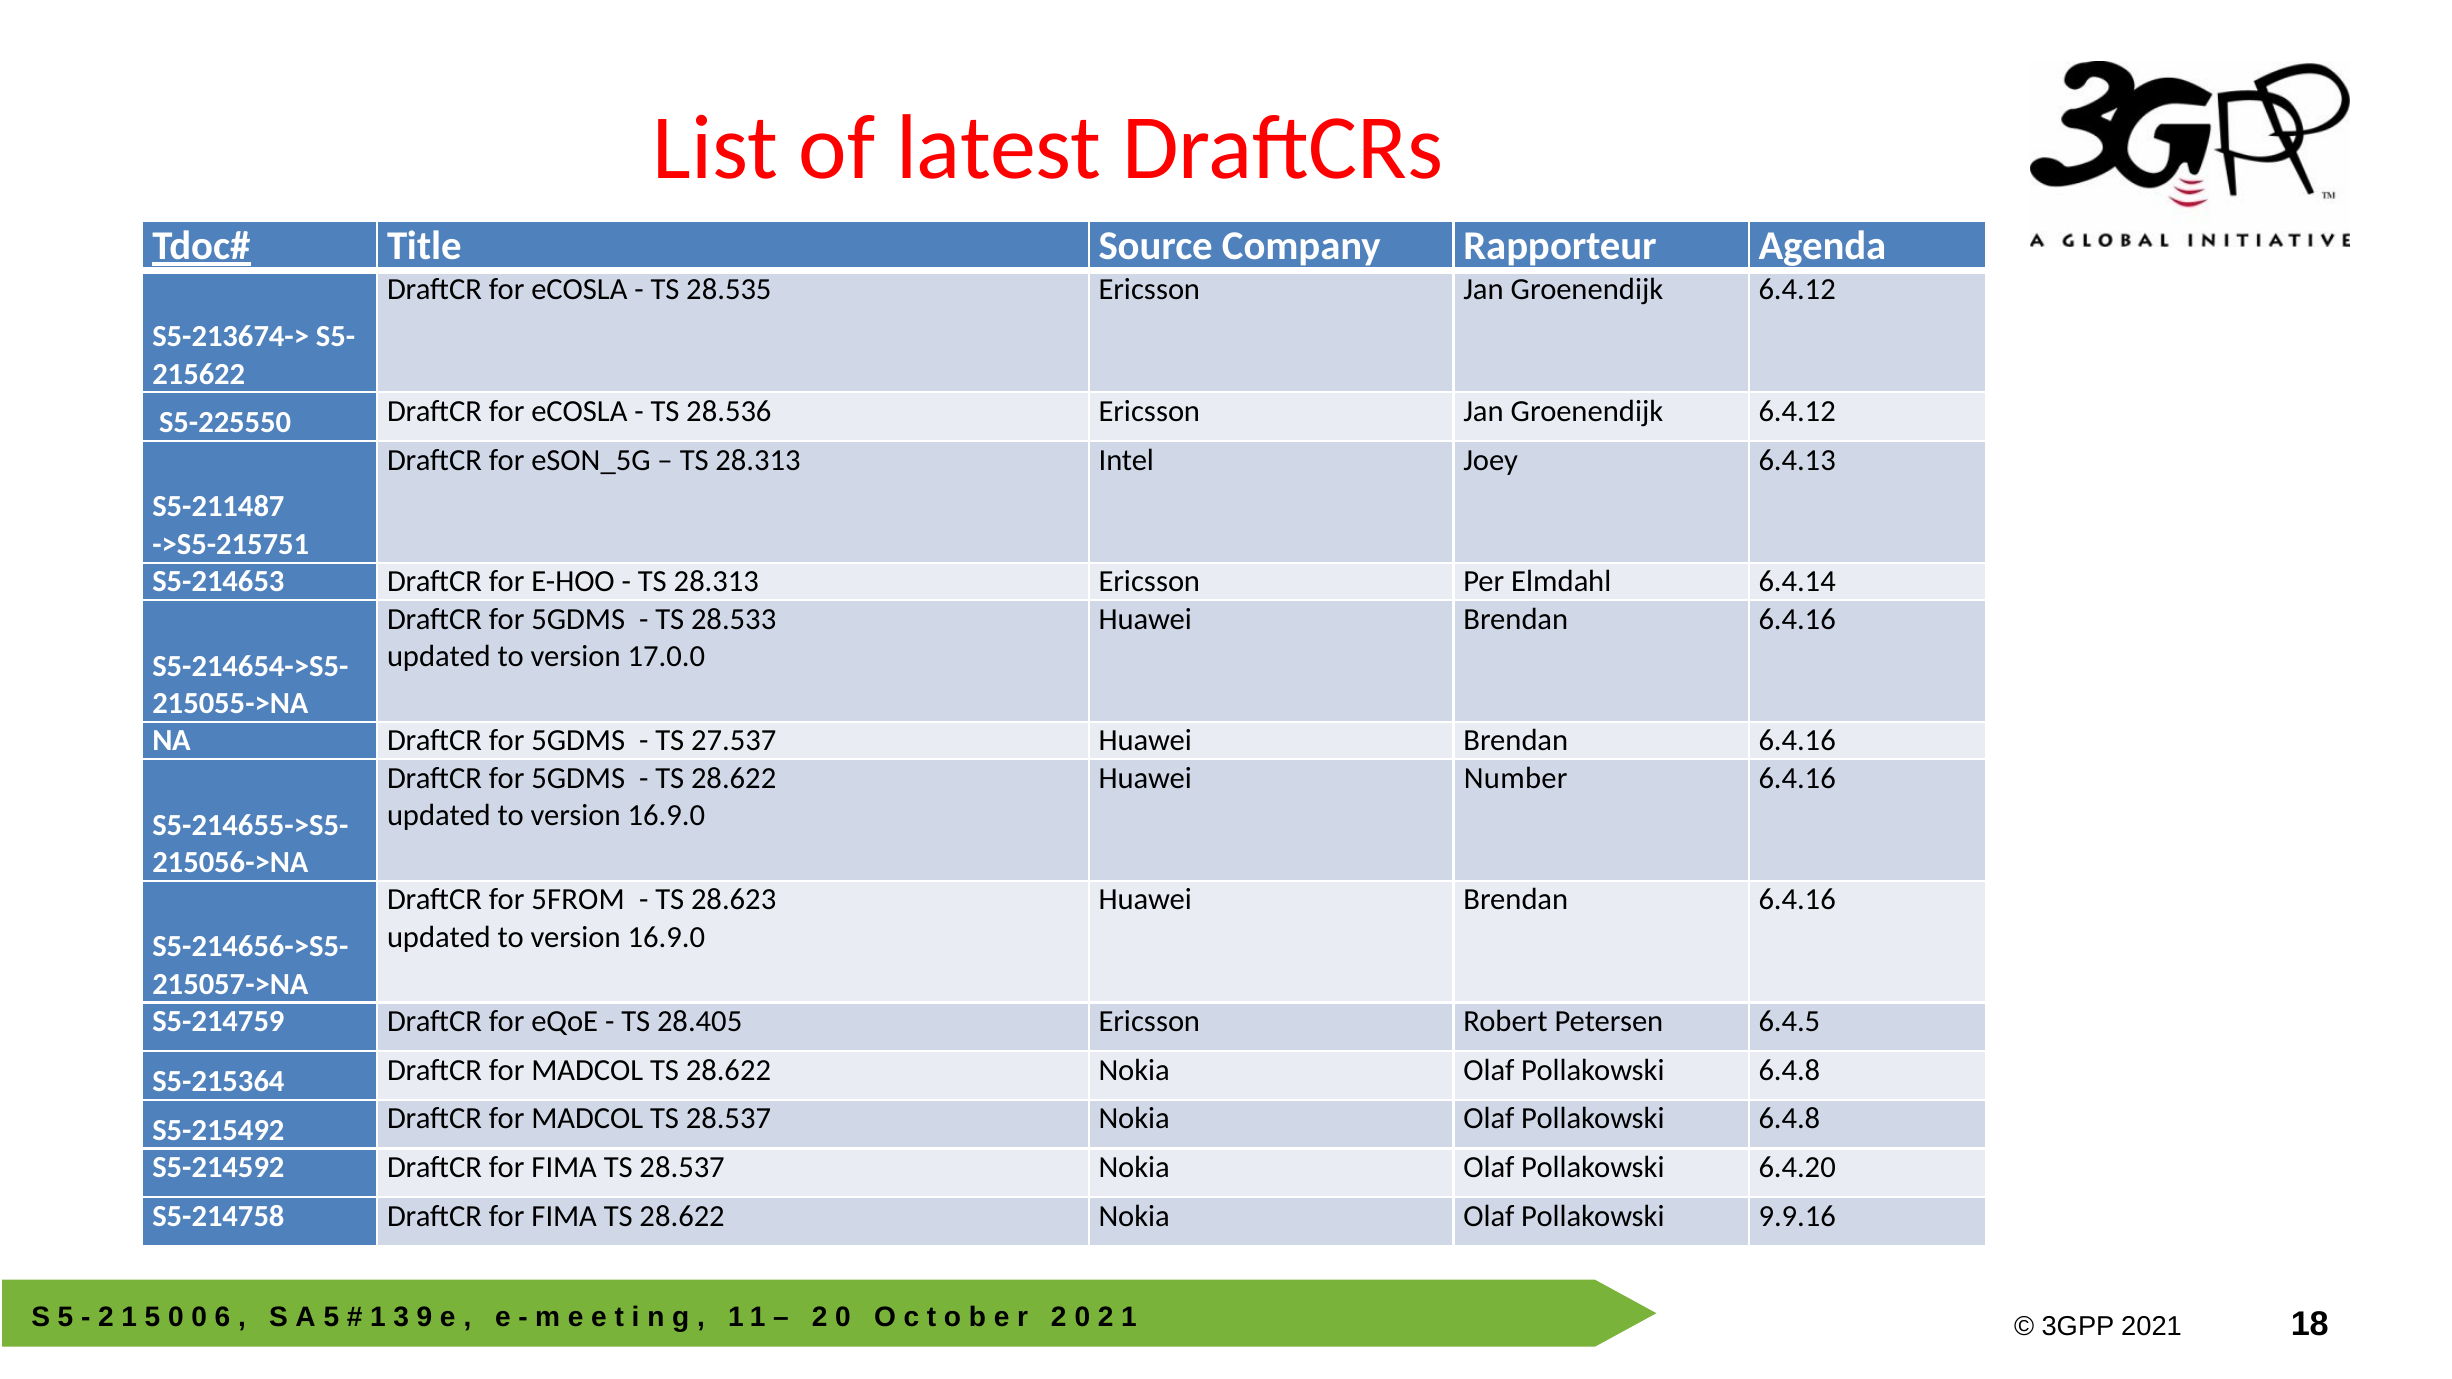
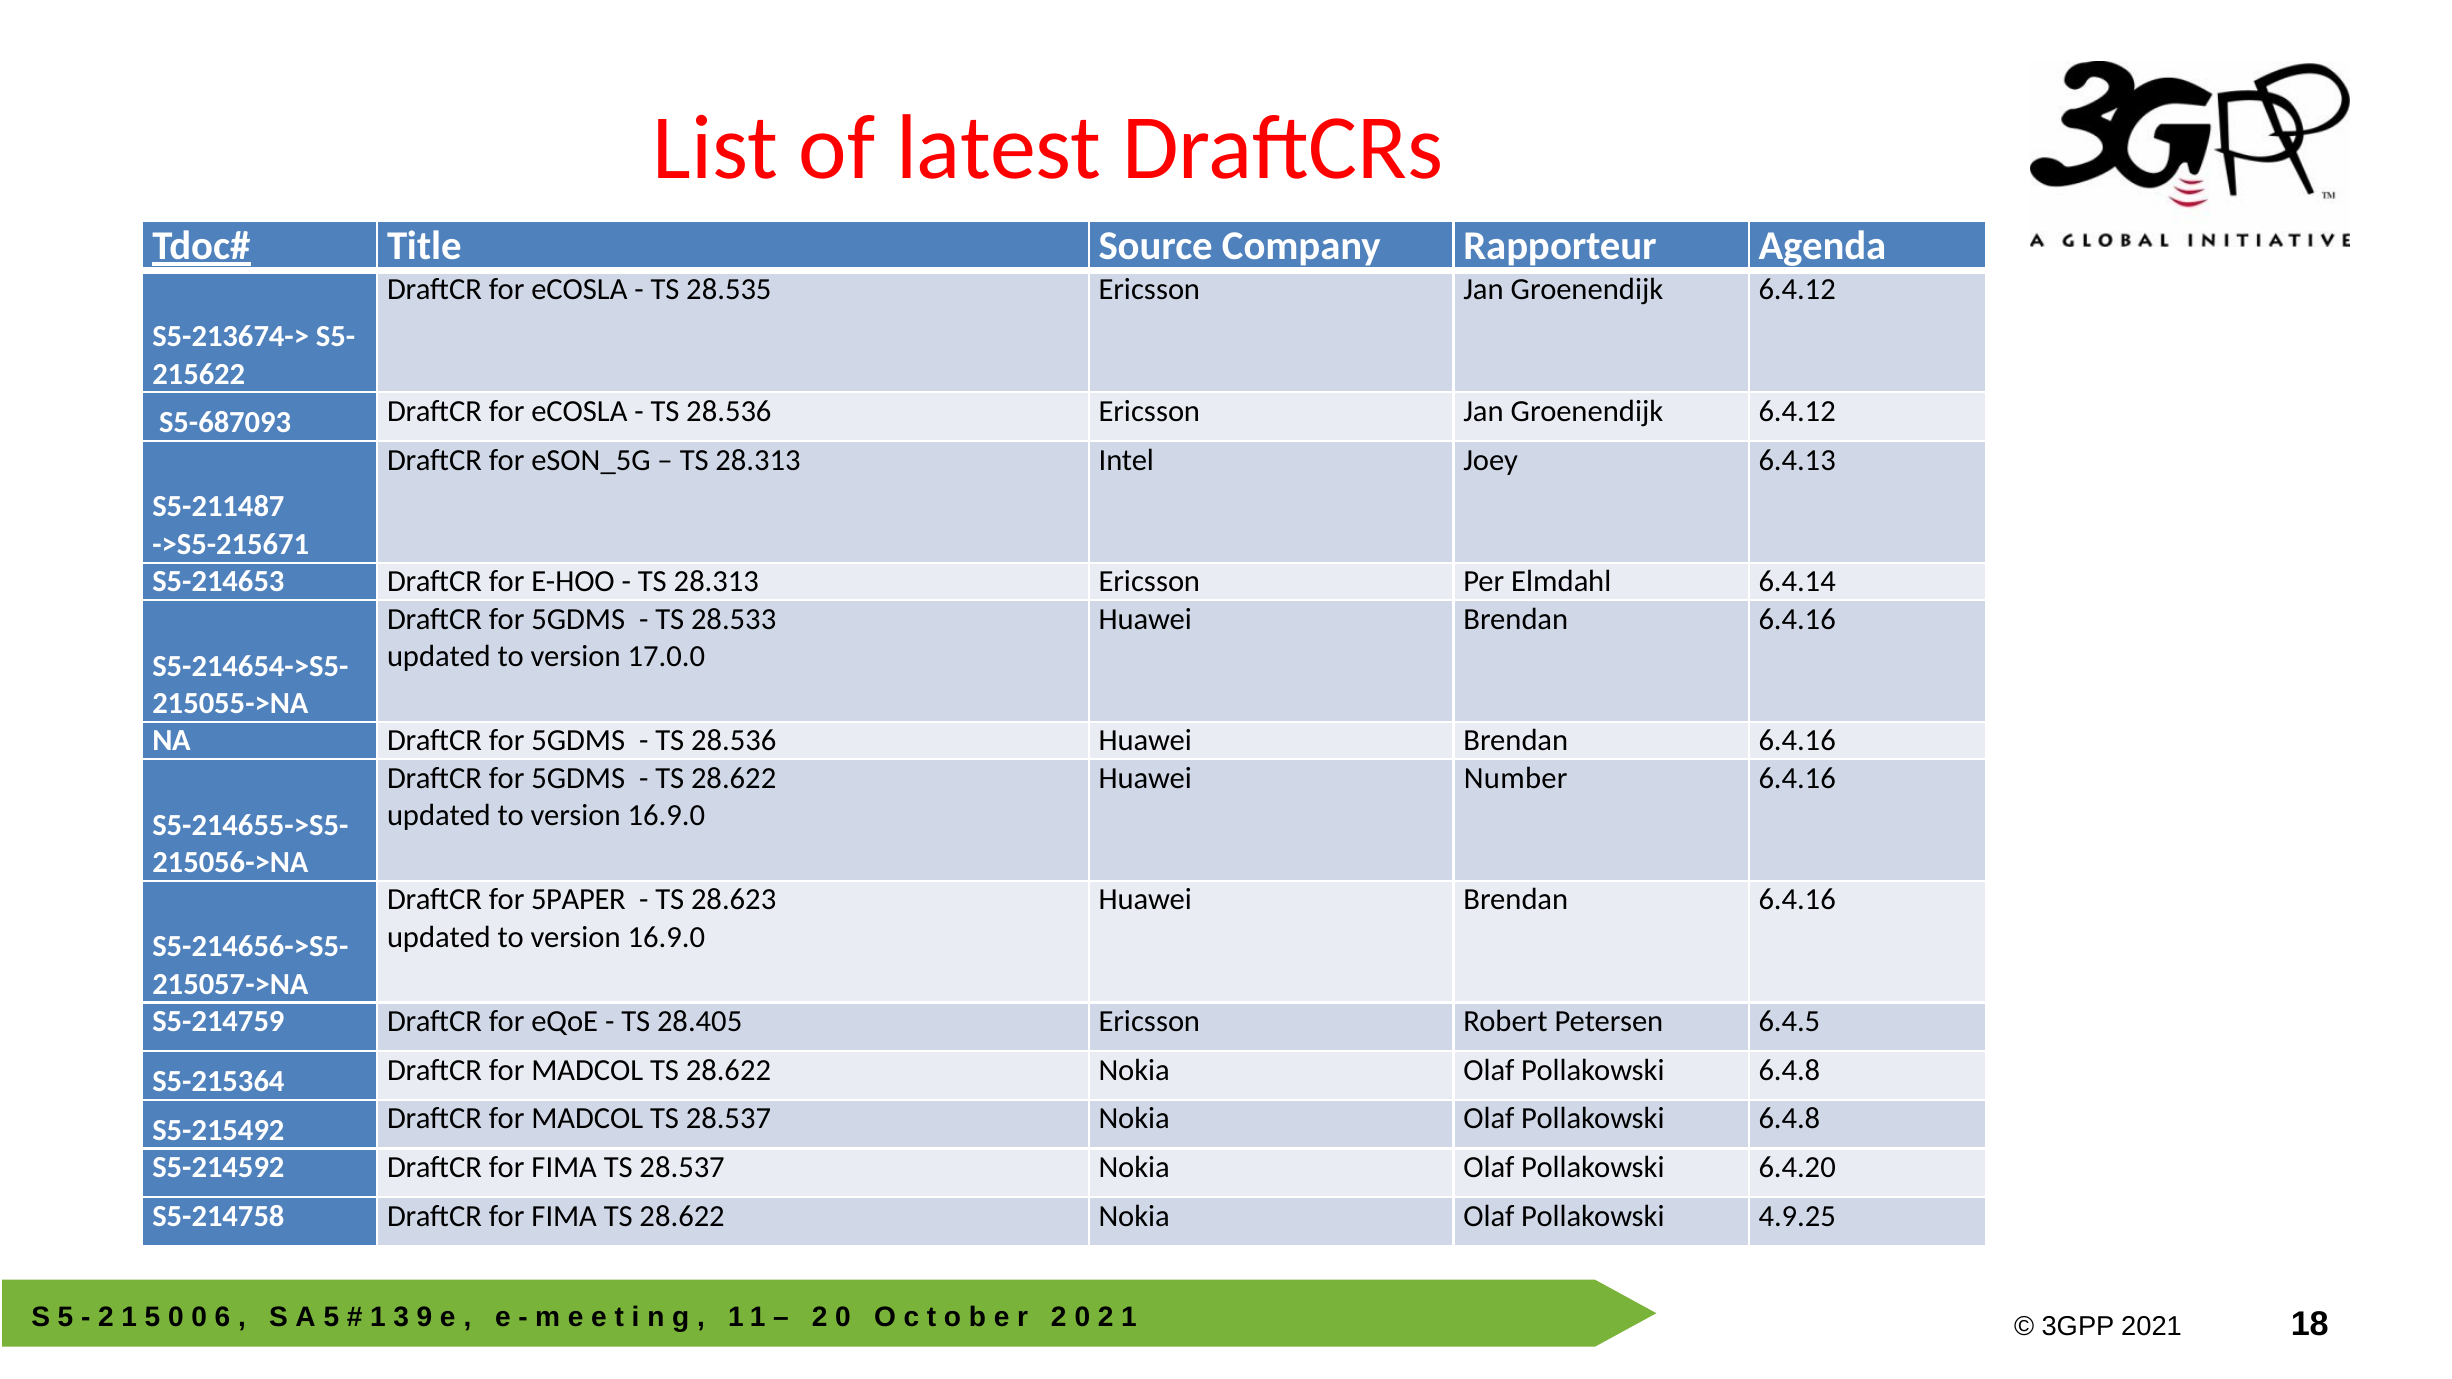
S5-225550: S5-225550 -> S5-687093 (225, 423)
->S5-215751: ->S5-215751 -> ->S5-215671 (231, 544)
27.537: 27.537 -> 28.536 (734, 741)
5FROM: 5FROM -> 5PAPER (578, 900)
9.9.16: 9.9.16 -> 4.9.25 (1797, 1216)
